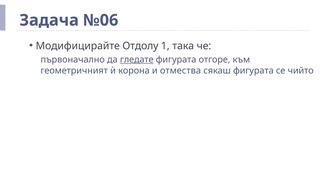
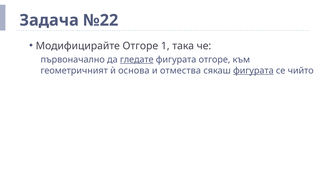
№06: №06 -> №22 (101, 20)
Модифицирайте Отдолу: Отдолу -> Отгоре (140, 46)
корона: корона -> основа (134, 70)
фигурата underline: none -> present (253, 70)
